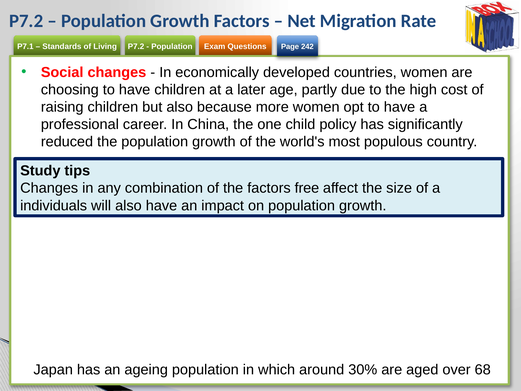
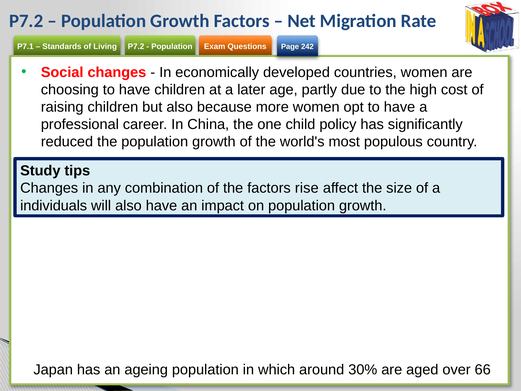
free: free -> rise (307, 188)
68: 68 -> 66 (483, 369)
